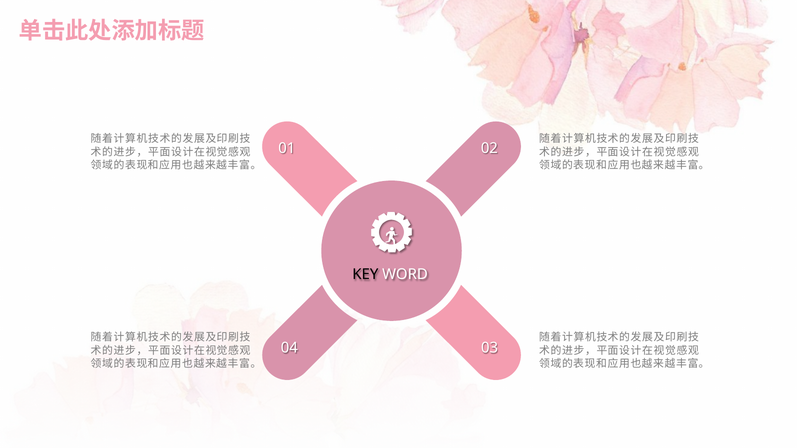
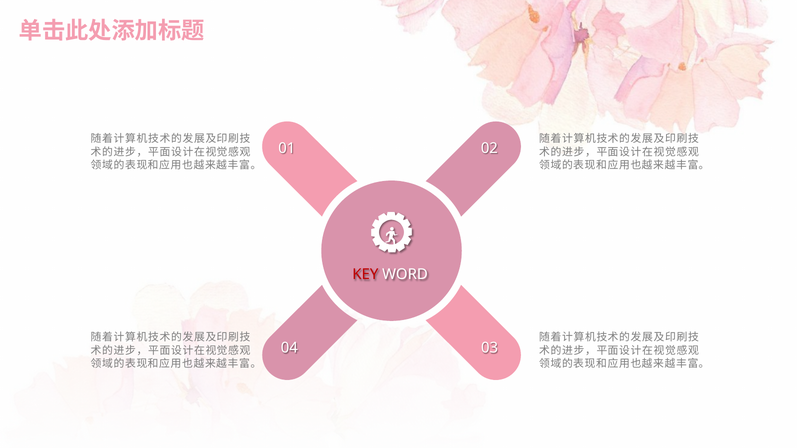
KEY colour: black -> red (365, 275)
